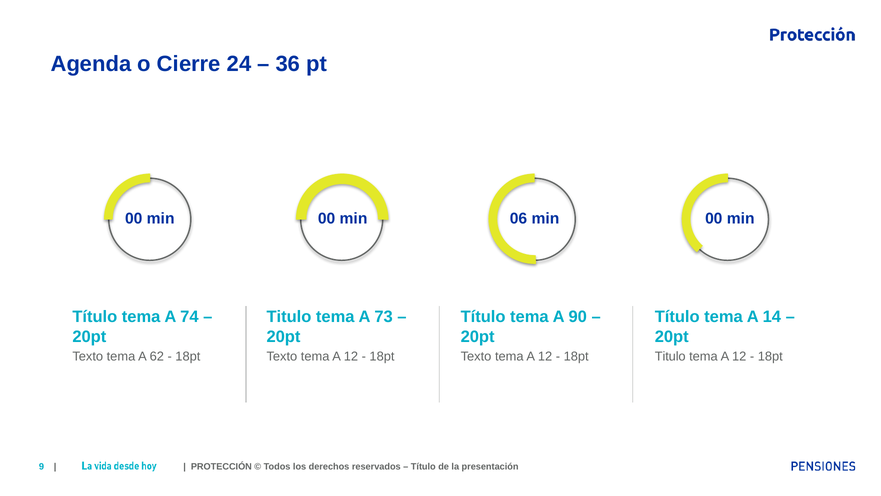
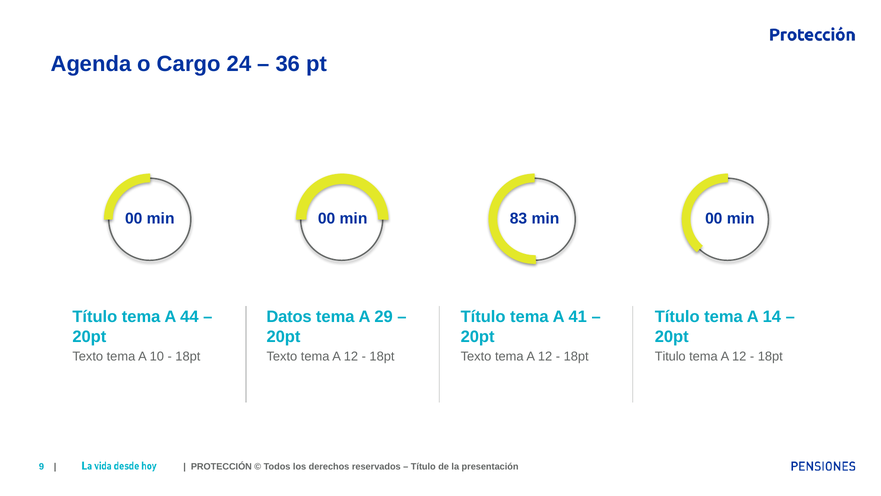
Cierre: Cierre -> Cargo (189, 64)
06: 06 -> 83 (519, 218)
74: 74 -> 44 (189, 317)
Titulo: Titulo -> Datos (289, 317)
73: 73 -> 29 (384, 317)
90: 90 -> 41 (578, 317)
62: 62 -> 10 (157, 356)
